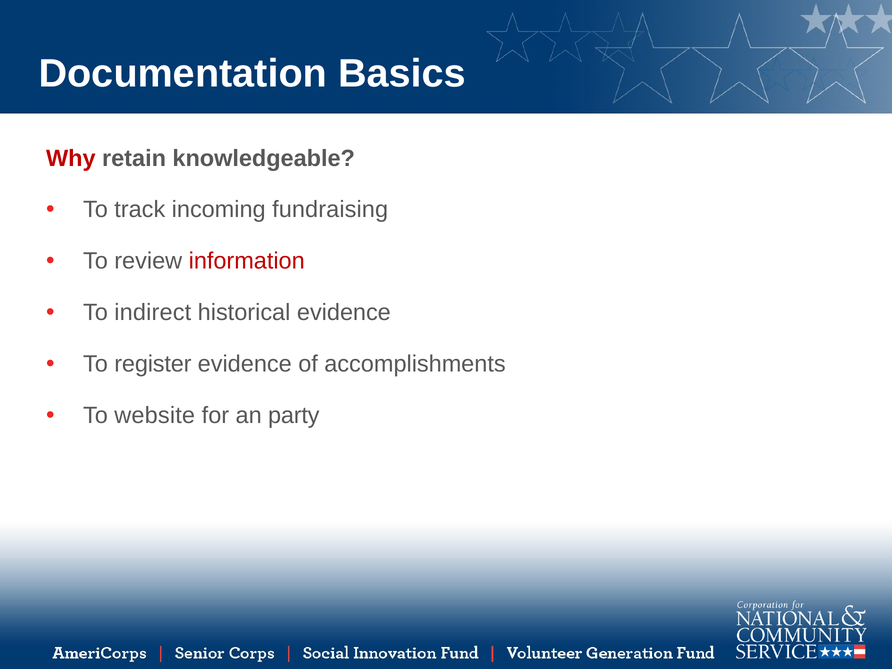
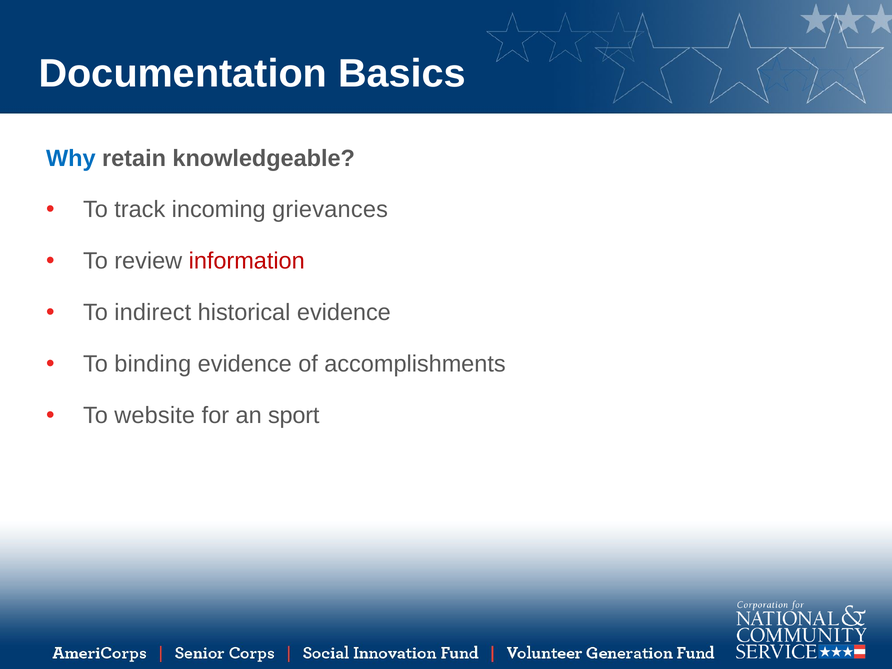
Why colour: red -> blue (71, 158)
fundraising: fundraising -> grievances (330, 210)
register: register -> binding (153, 364)
party: party -> sport (294, 416)
